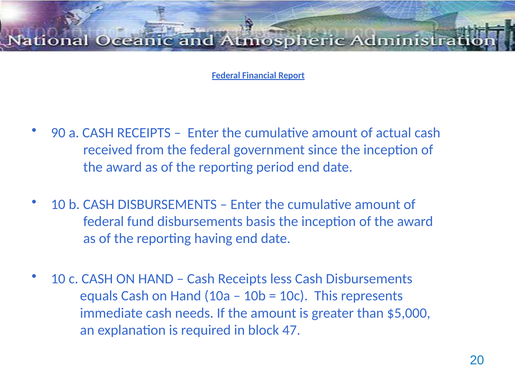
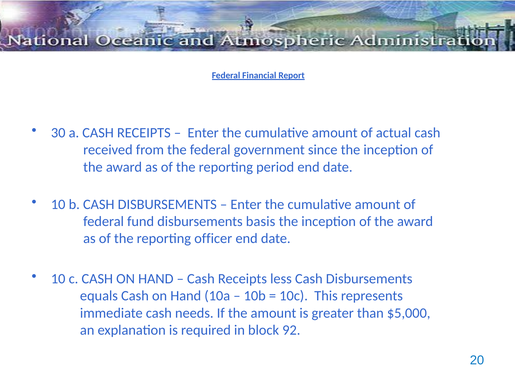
90: 90 -> 30 (58, 133)
having: having -> officer (213, 239)
47: 47 -> 92 (291, 330)
